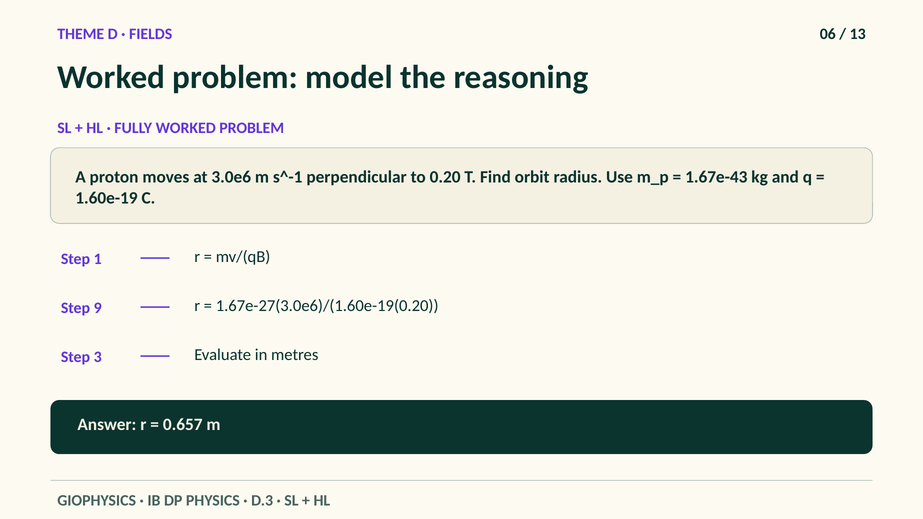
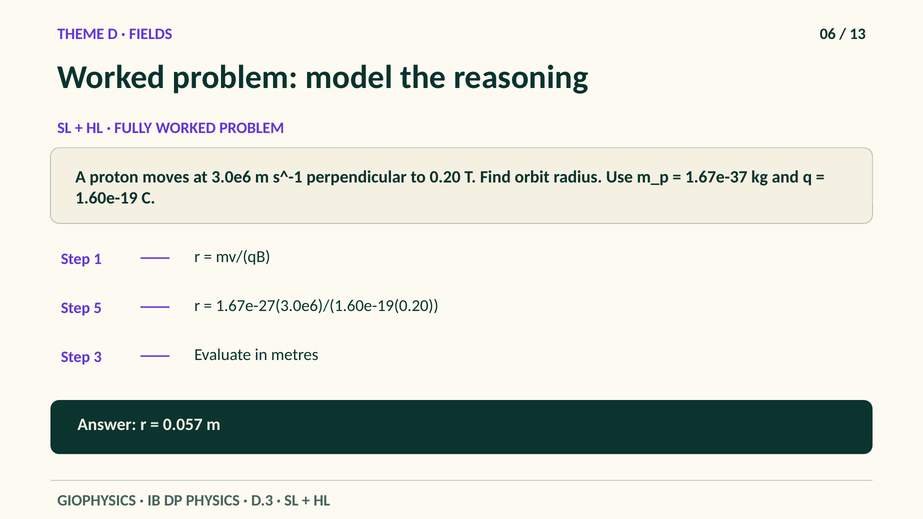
1.67e-43: 1.67e-43 -> 1.67e-37 (716, 177)
9: 9 -> 5 (98, 308)
0.657: 0.657 -> 0.057 (183, 425)
